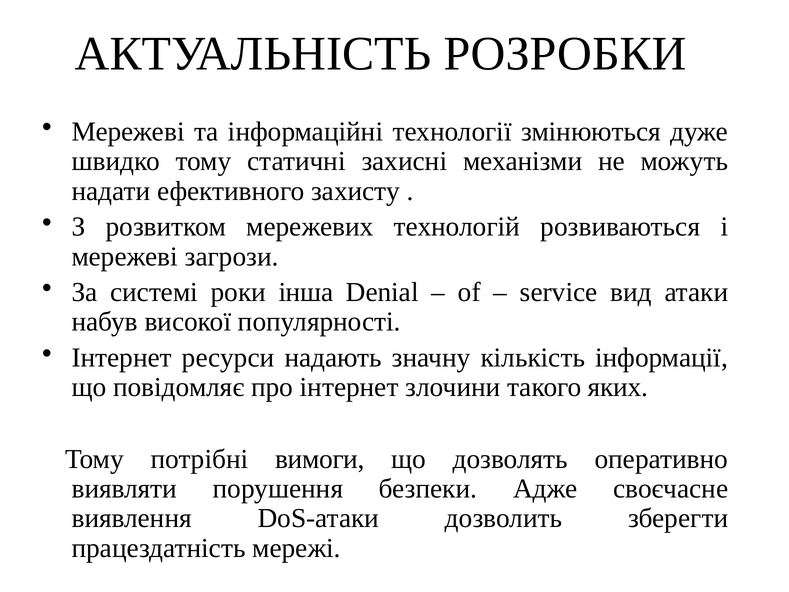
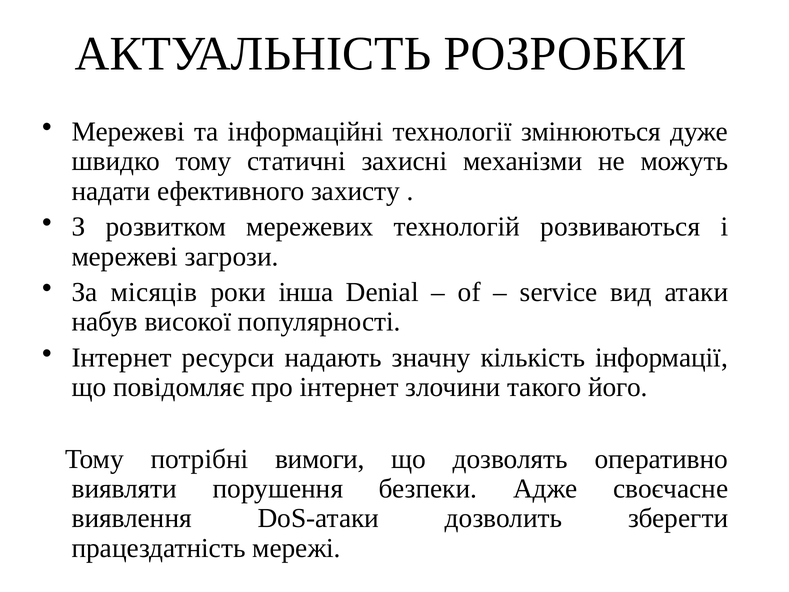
системі: системі -> місяців (154, 292)
яких: яких -> його (618, 387)
